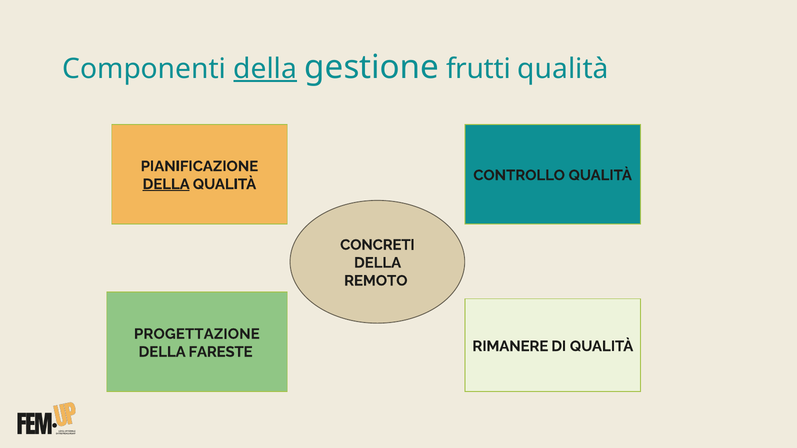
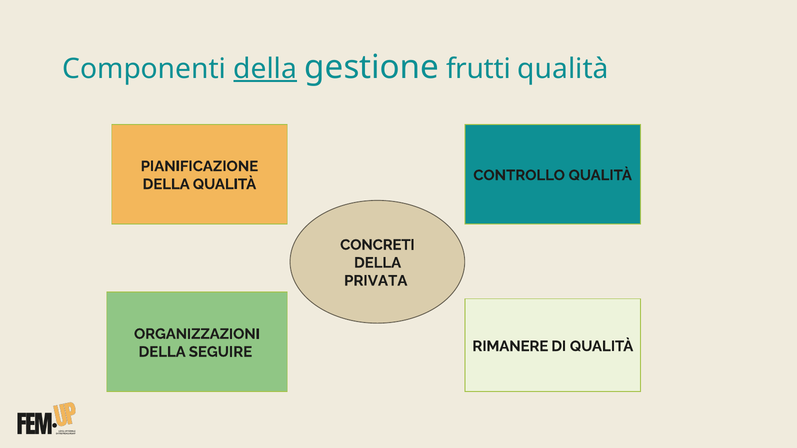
DELLA underline: present -> none (166, 184)
REMOTO: REMOTO -> PRIVATA (376, 281)
PROGETTAZIONE: PROGETTAZIONE -> ORGANIZZAZIONI (197, 334)
FARESTE: FARESTE -> SEGUIRE (220, 352)
